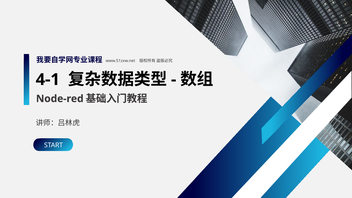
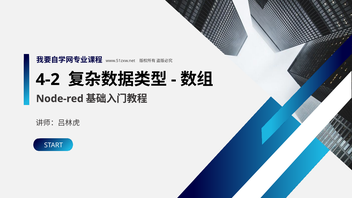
4-1: 4-1 -> 4-2 (48, 80)
